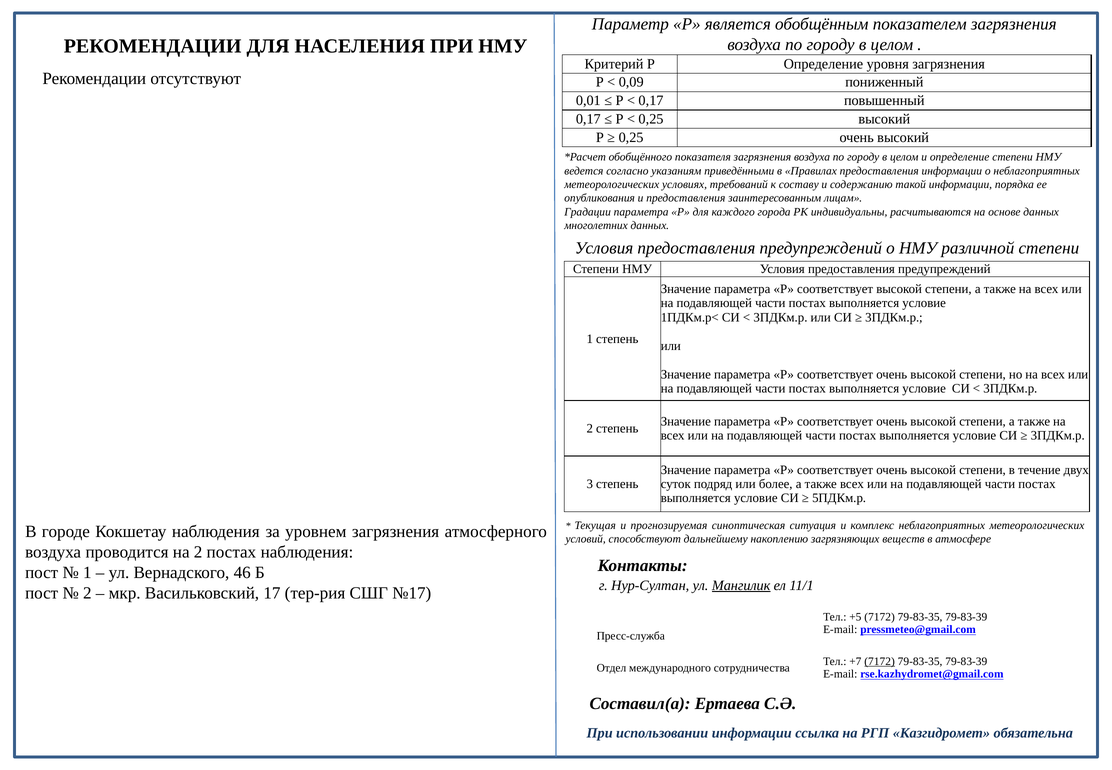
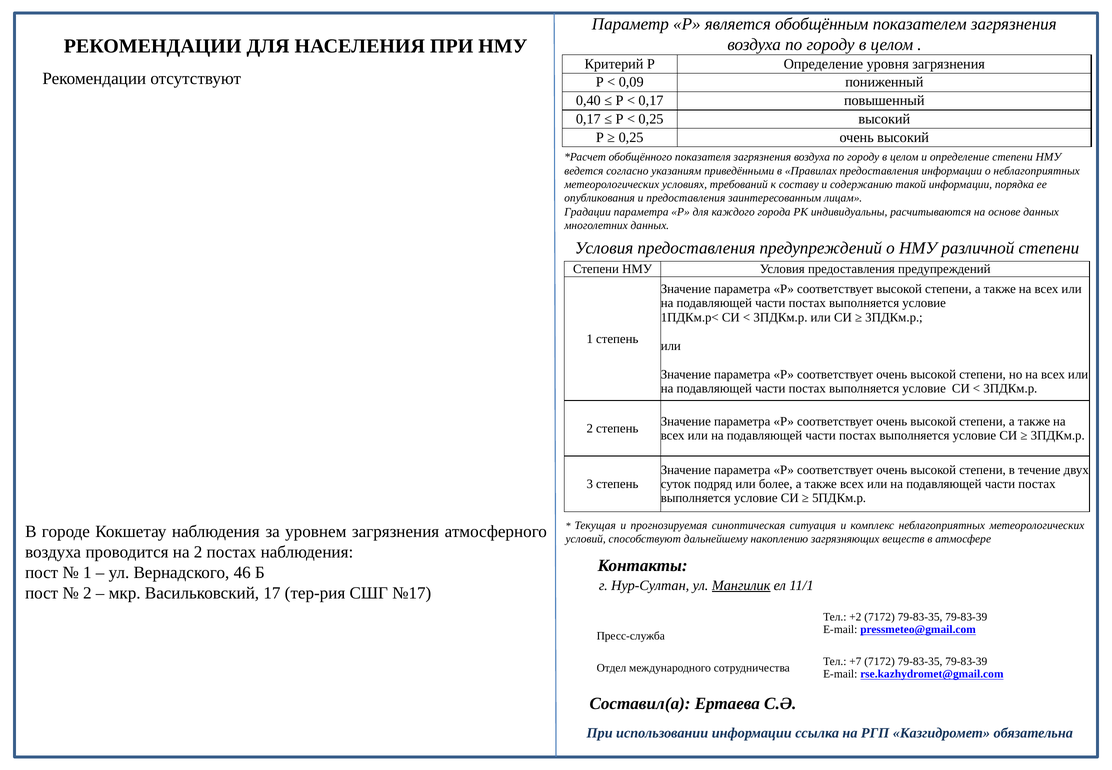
0,01: 0,01 -> 0,40 (588, 101)
+5: +5 -> +2 (855, 617)
7172 underline: present -> none (880, 661)
